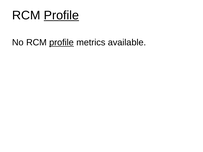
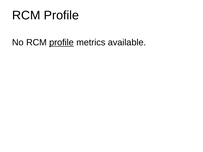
Profile underline: present -> none (61, 15)
